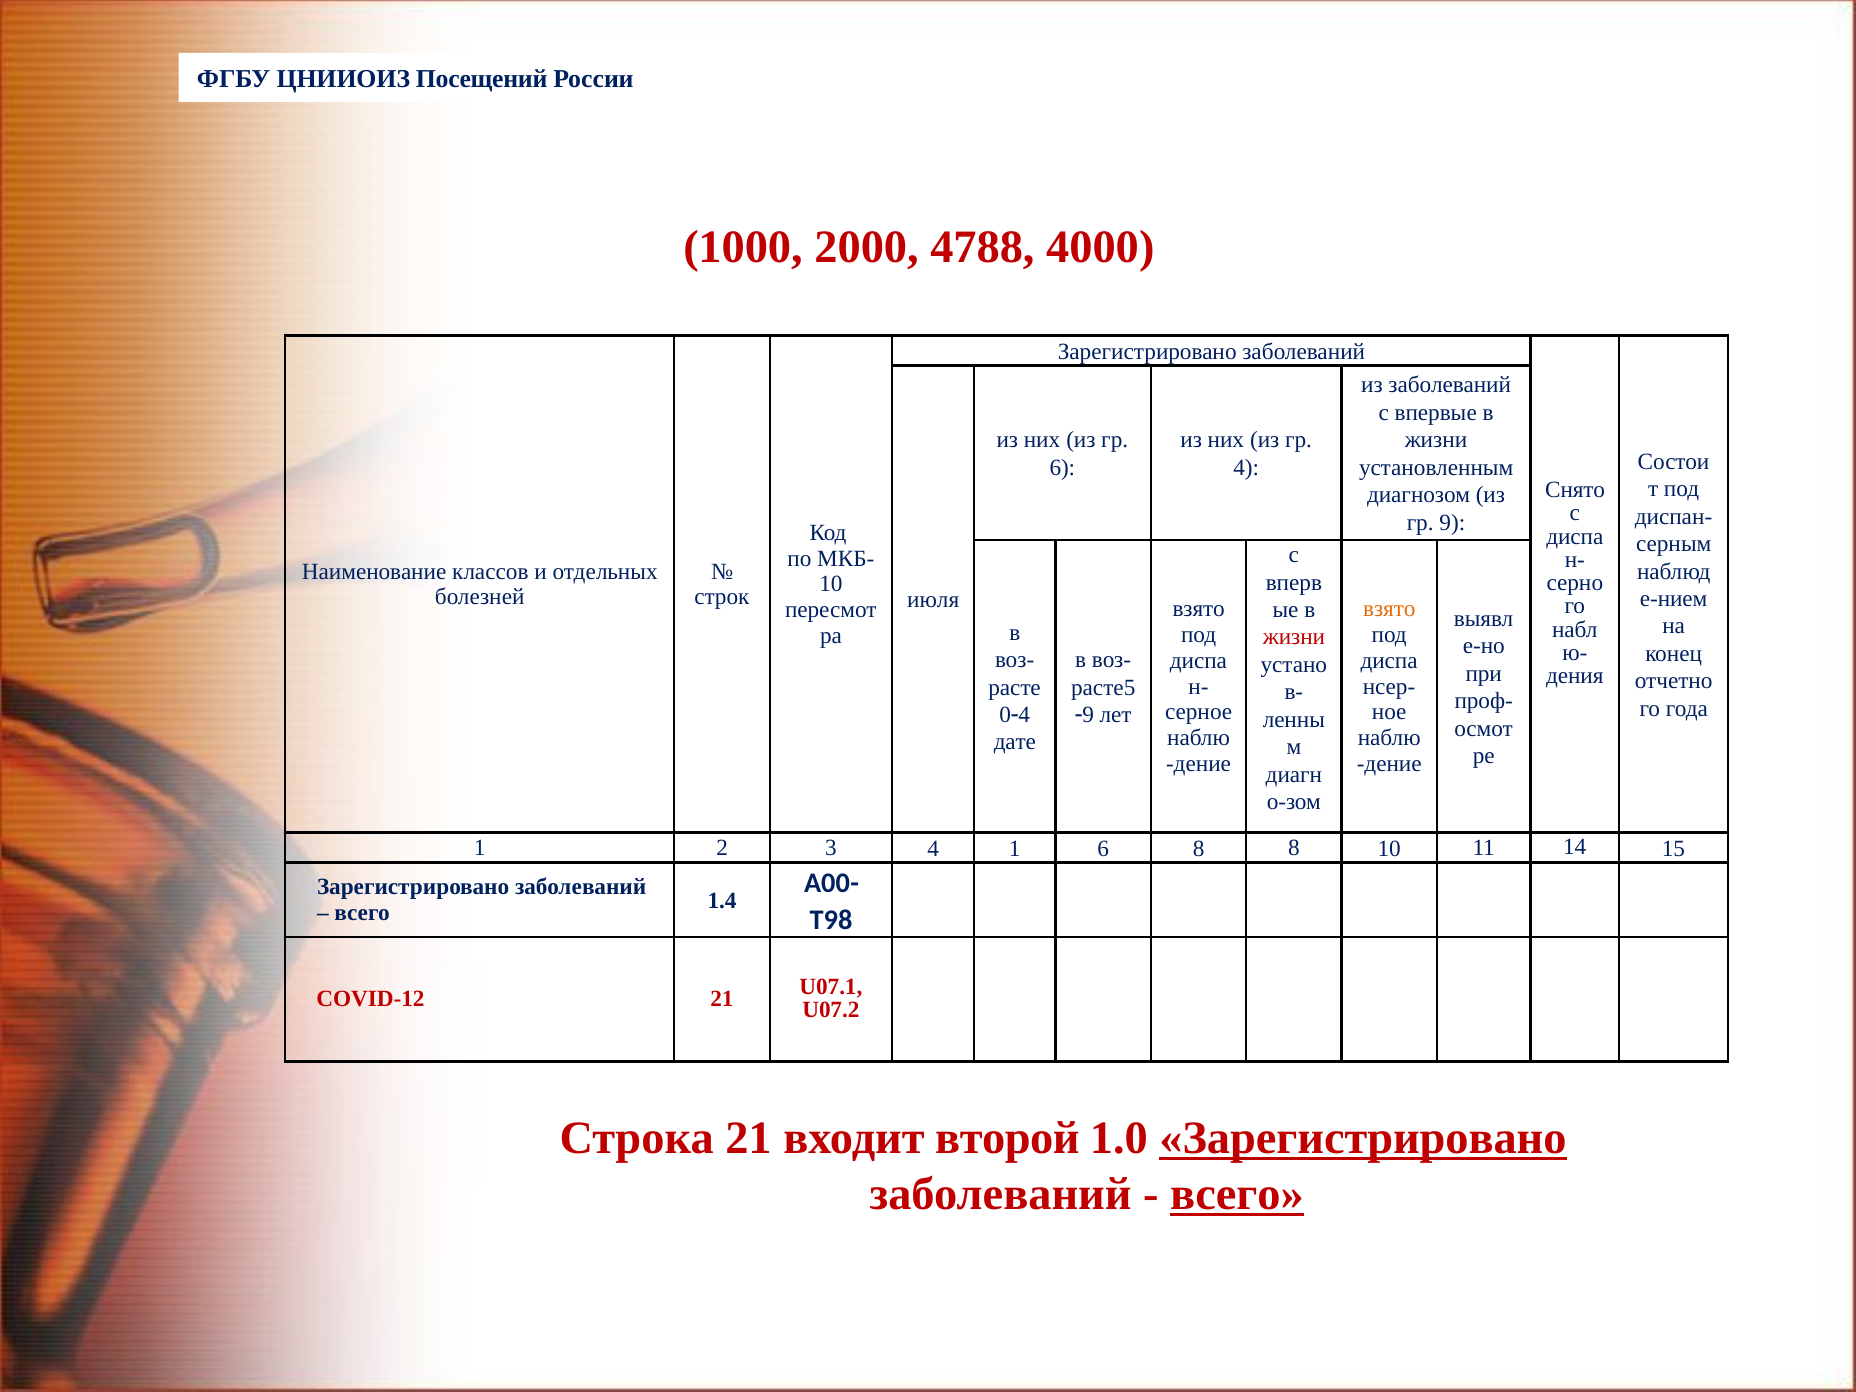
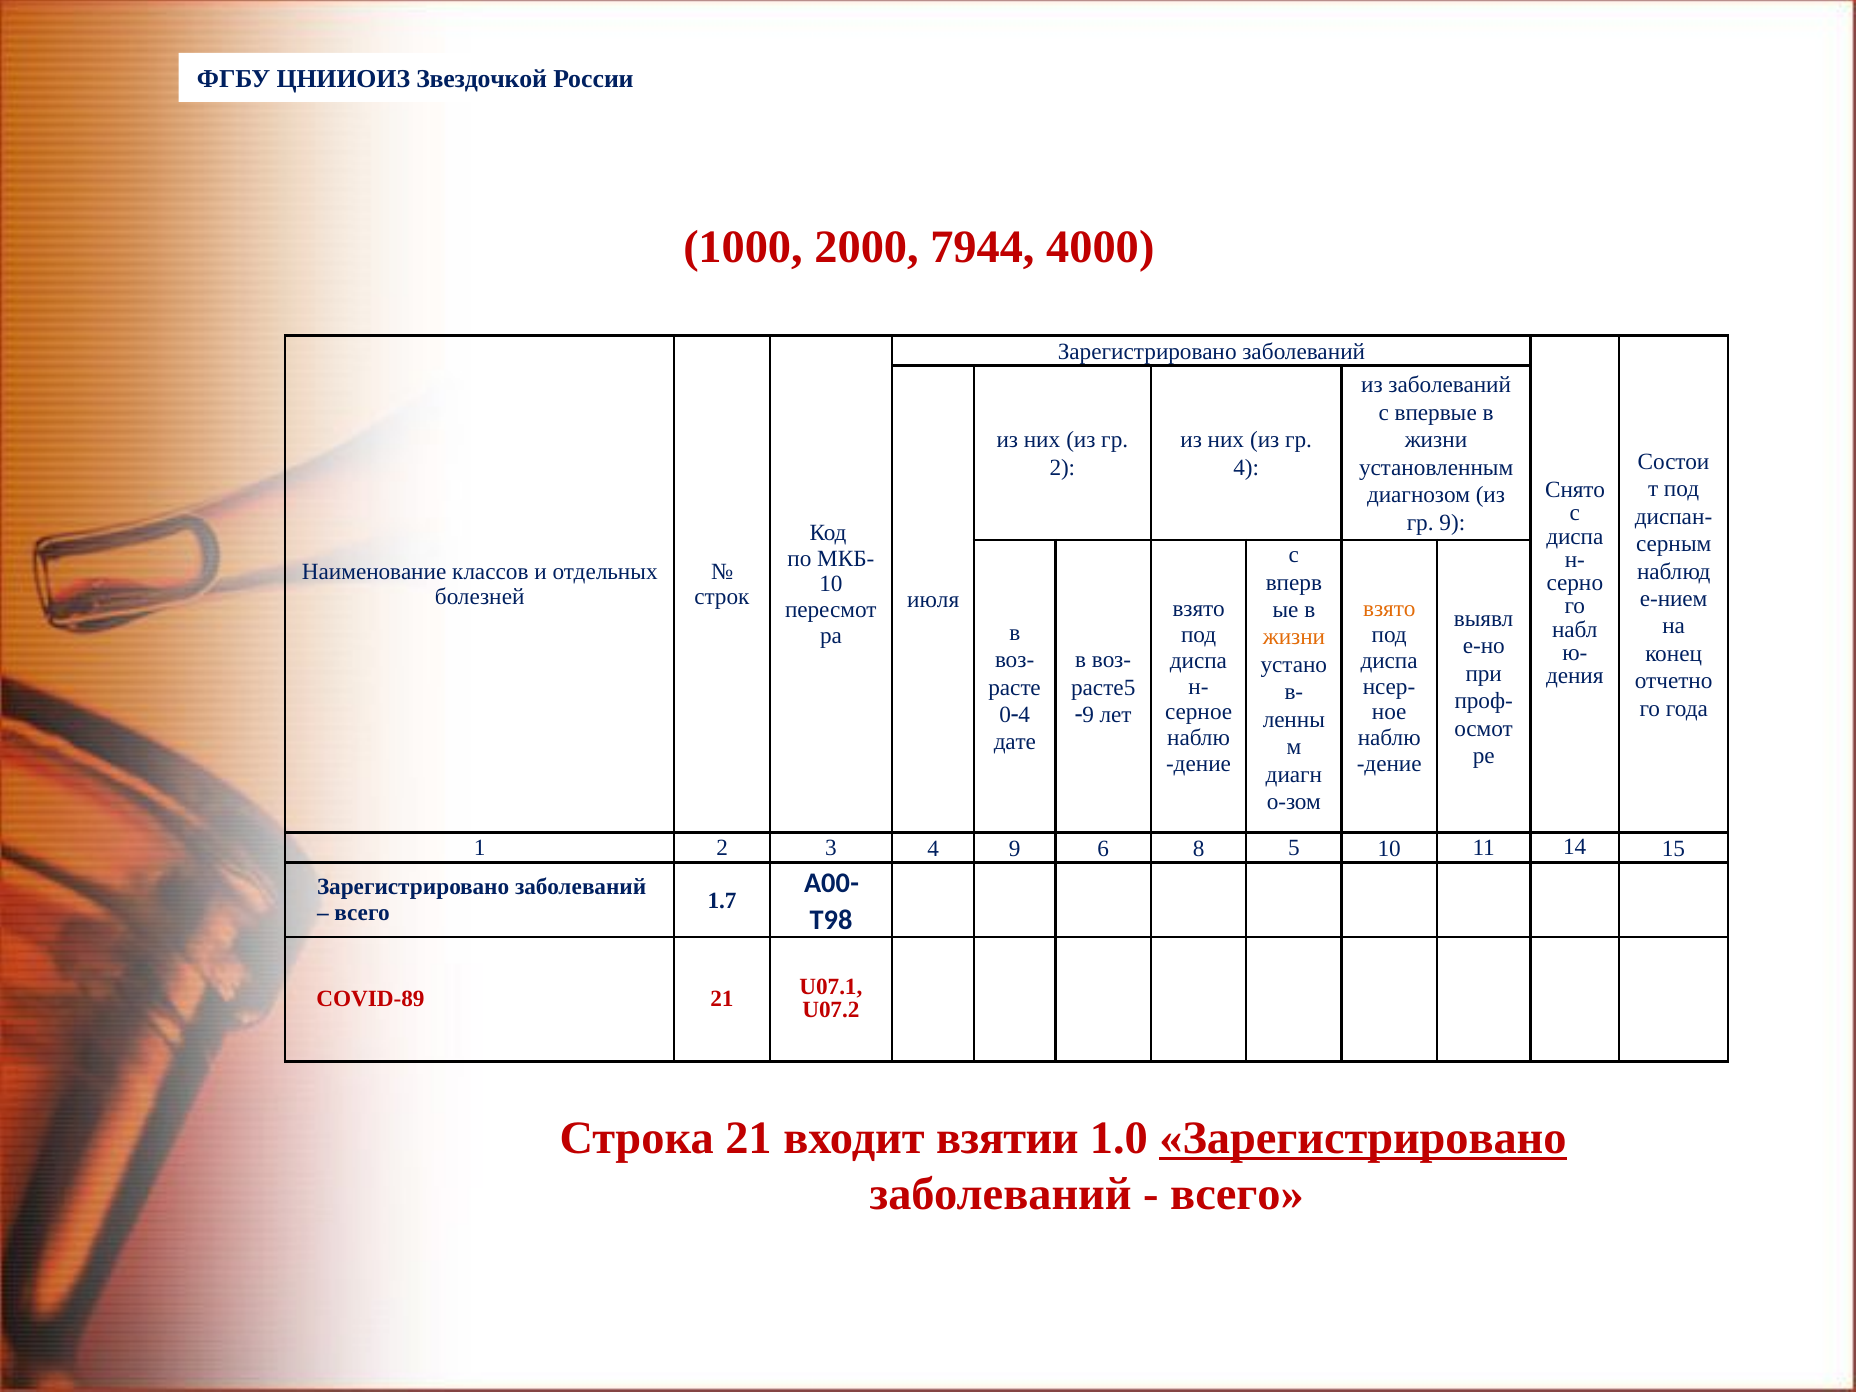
Посещений: Посещений -> Звездочкой (482, 79)
4788: 4788 -> 7944 (982, 248)
6: 6 -> 2 (1062, 468)
жизни colour: red -> orange (1294, 637)
4 1: 1 -> 9 (1015, 849)
8 8: 8 -> 5 (1294, 847)
1.4: 1.4 -> 1.7 (722, 901)
COVID-12: COVID-12 -> COVID-89 (370, 998)
второй: второй -> взятии (1007, 1138)
всего underline: present -> none (1237, 1194)
